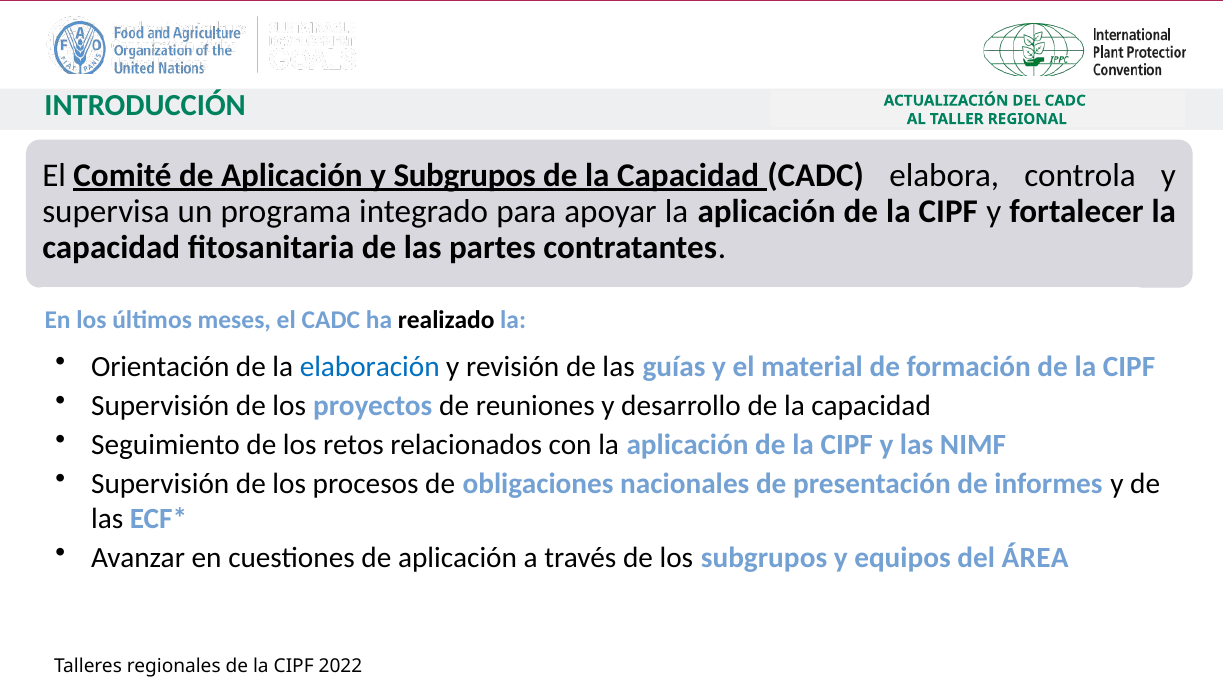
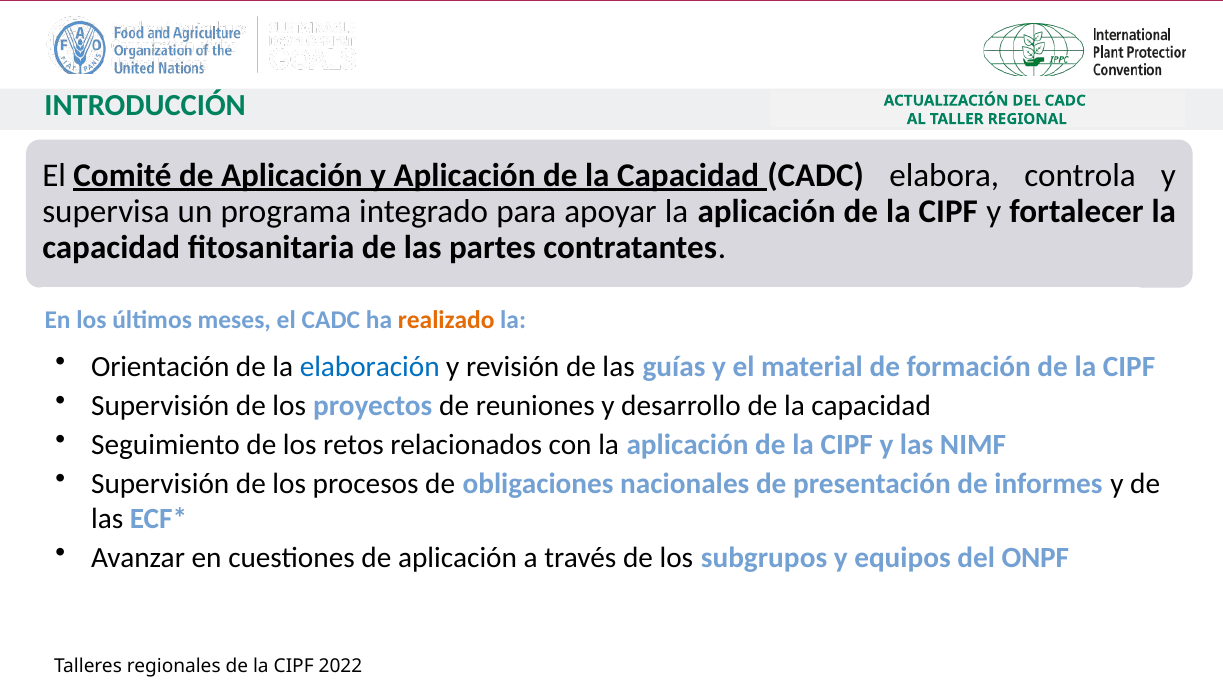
y Subgrupos: Subgrupos -> Aplicación (465, 176)
realizado colour: black -> orange (446, 320)
ÁREA: ÁREA -> ONPF (1035, 558)
